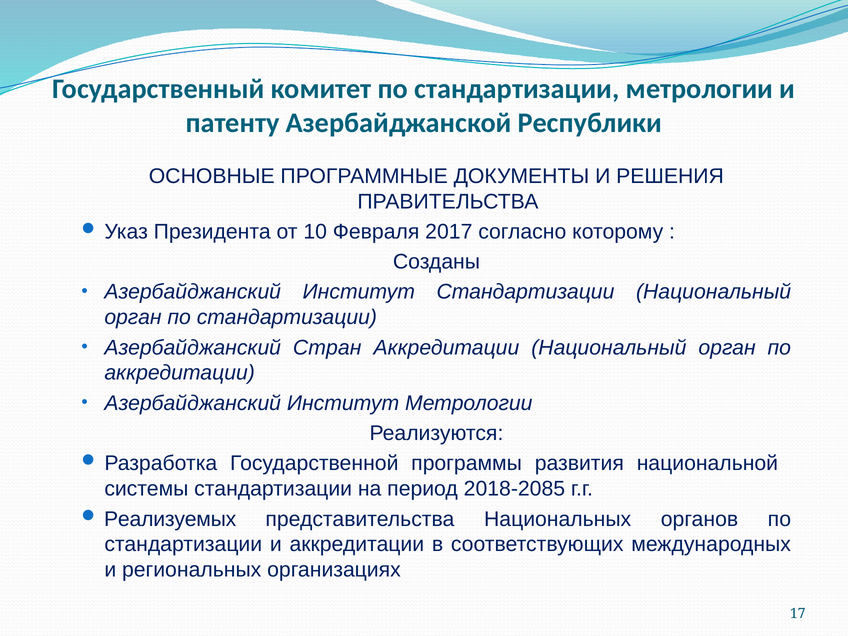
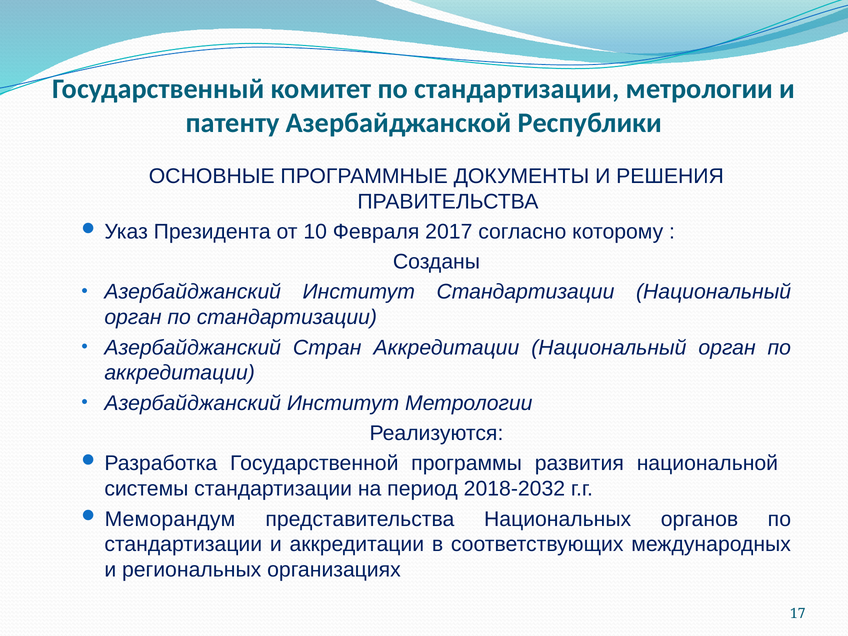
2018-2085: 2018-2085 -> 2018-2032 (514, 489)
Реализуемых: Реализуемых -> Меморандум (170, 519)
